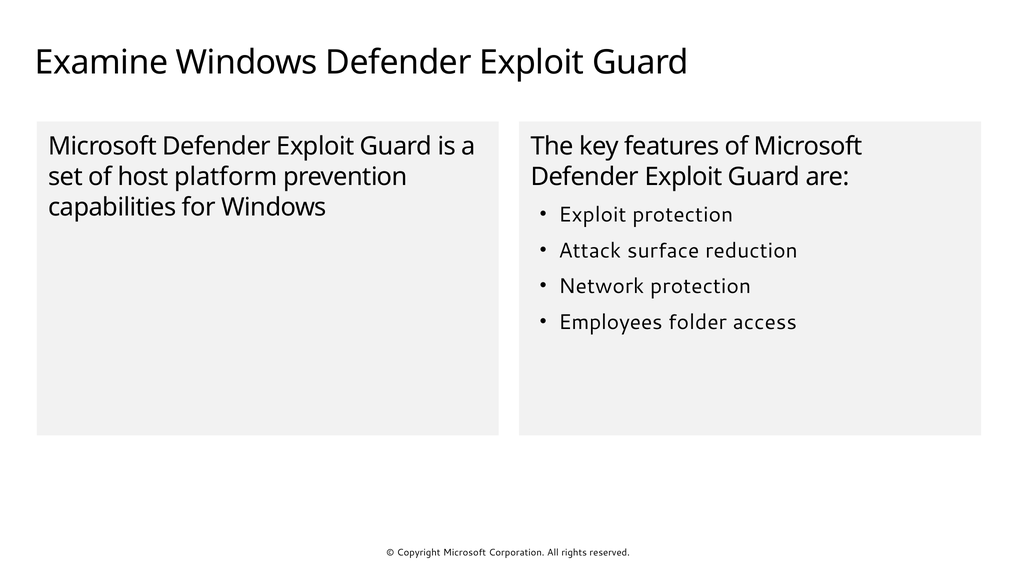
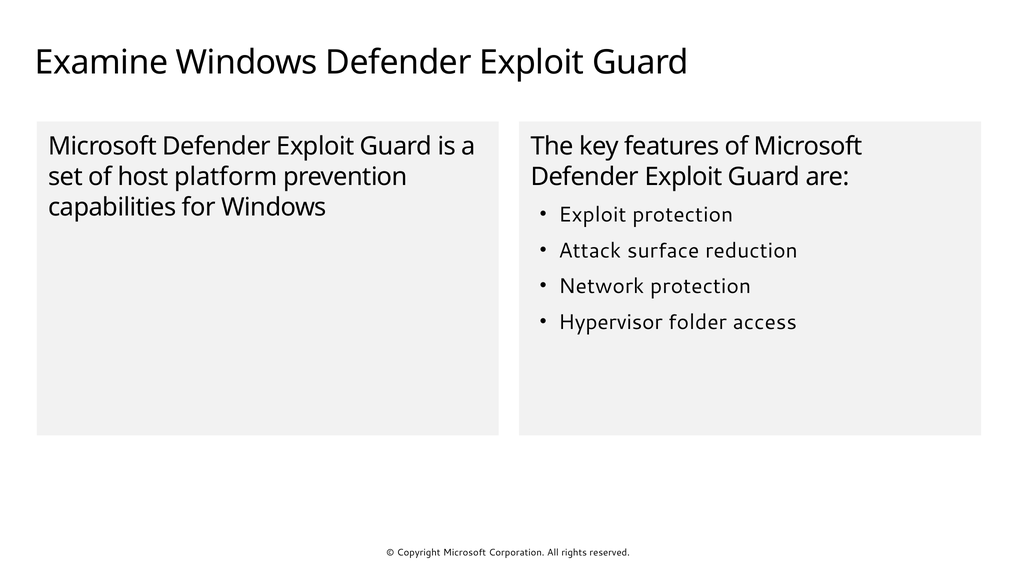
Employees: Employees -> Hypervisor (611, 322)
